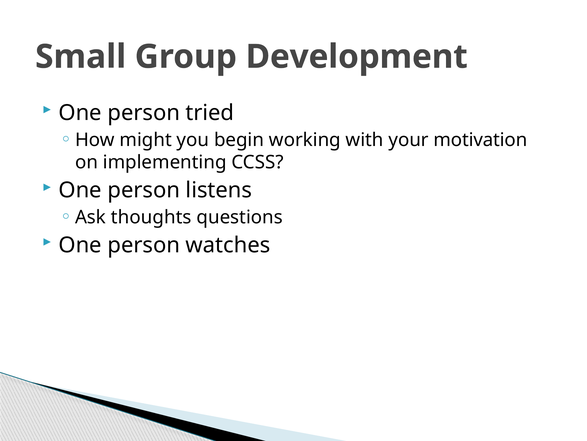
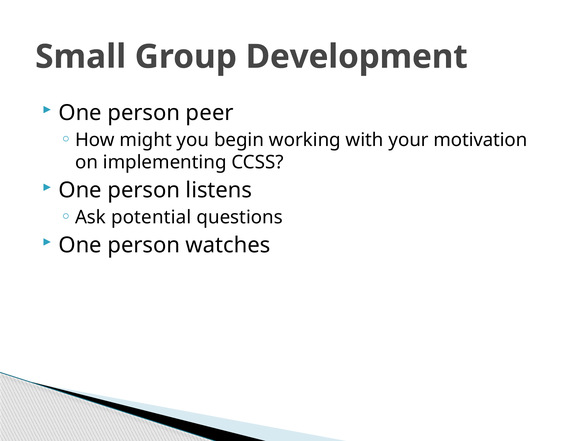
tried: tried -> peer (210, 113)
thoughts: thoughts -> potential (151, 217)
